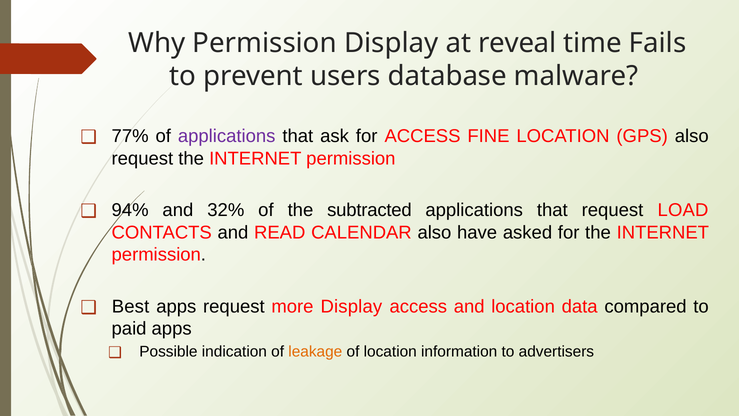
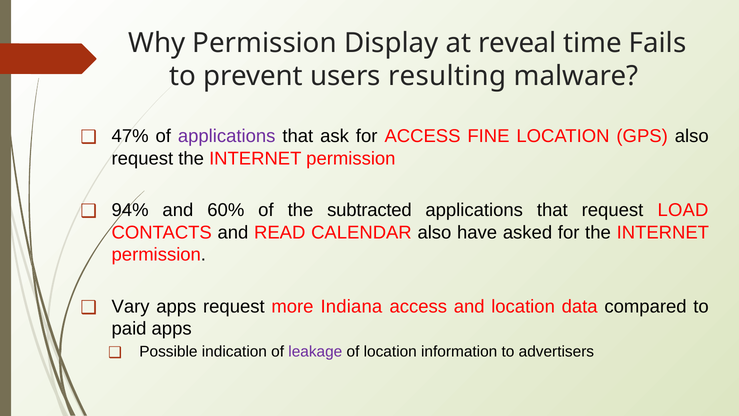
database: database -> resulting (447, 76)
77%: 77% -> 47% (130, 136)
32%: 32% -> 60% (226, 210)
Best: Best -> Vary (131, 306)
more Display: Display -> Indiana (351, 306)
leakage colour: orange -> purple (315, 352)
